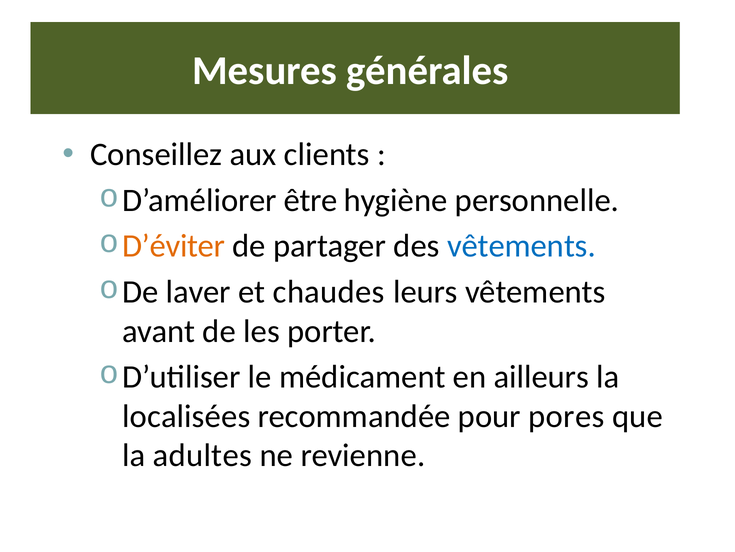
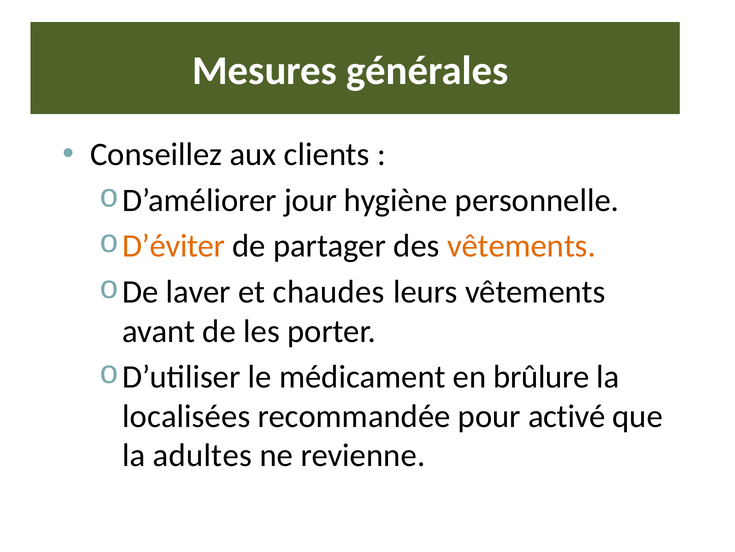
être: être -> jour (311, 200)
vêtements colour: blue -> orange (521, 246)
ailleurs: ailleurs -> brûlure (541, 377)
pores: pores -> activé (567, 416)
